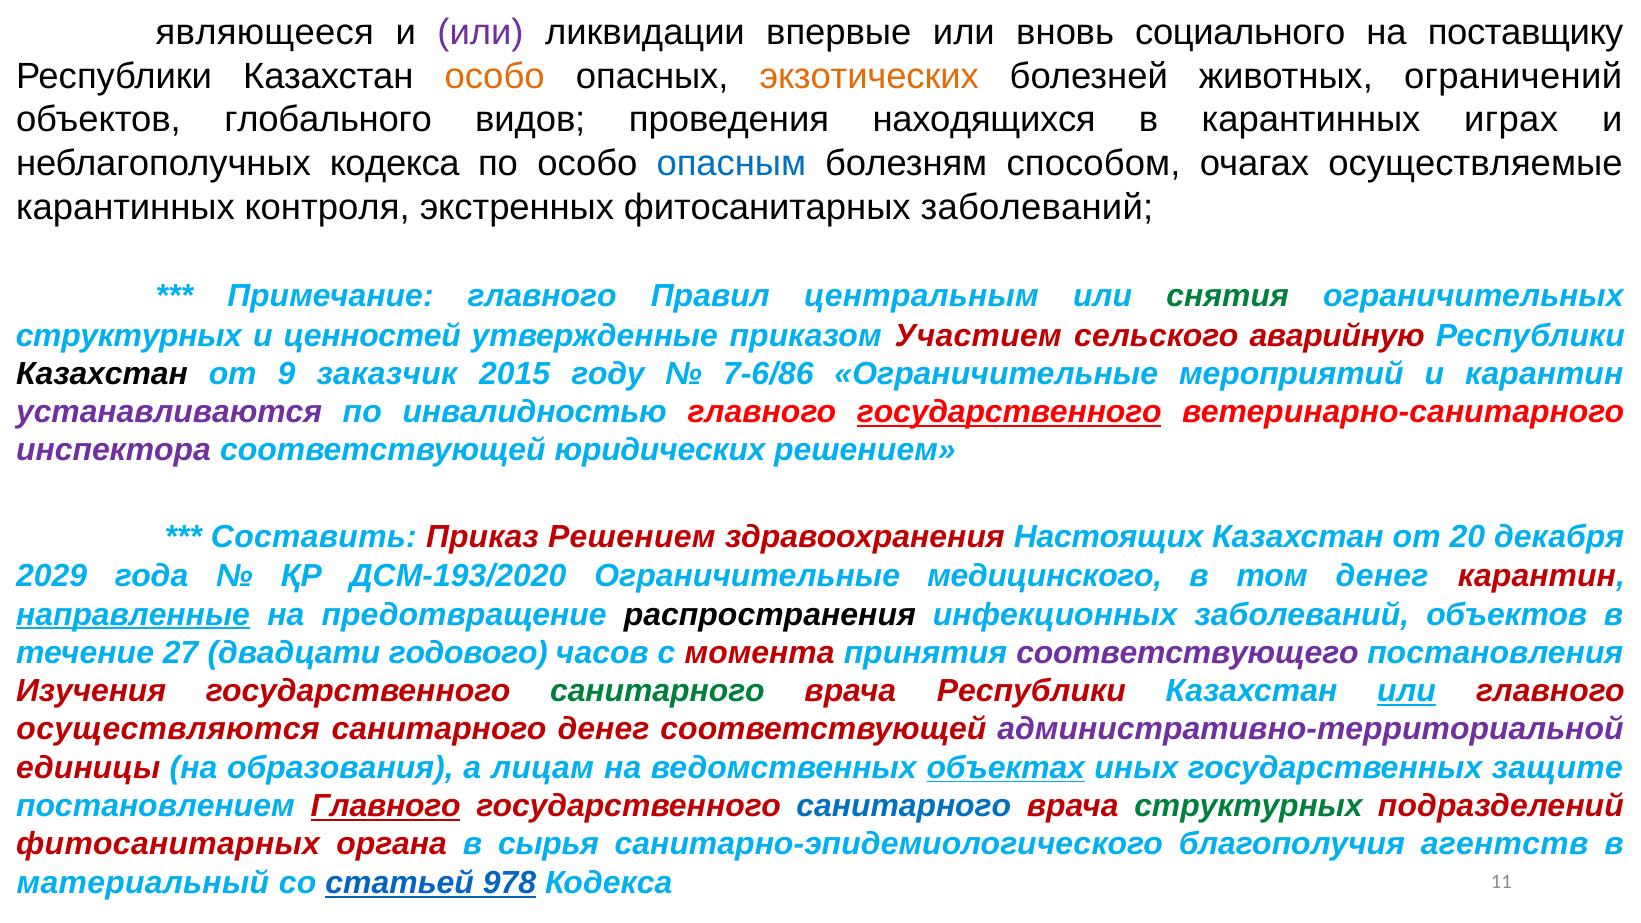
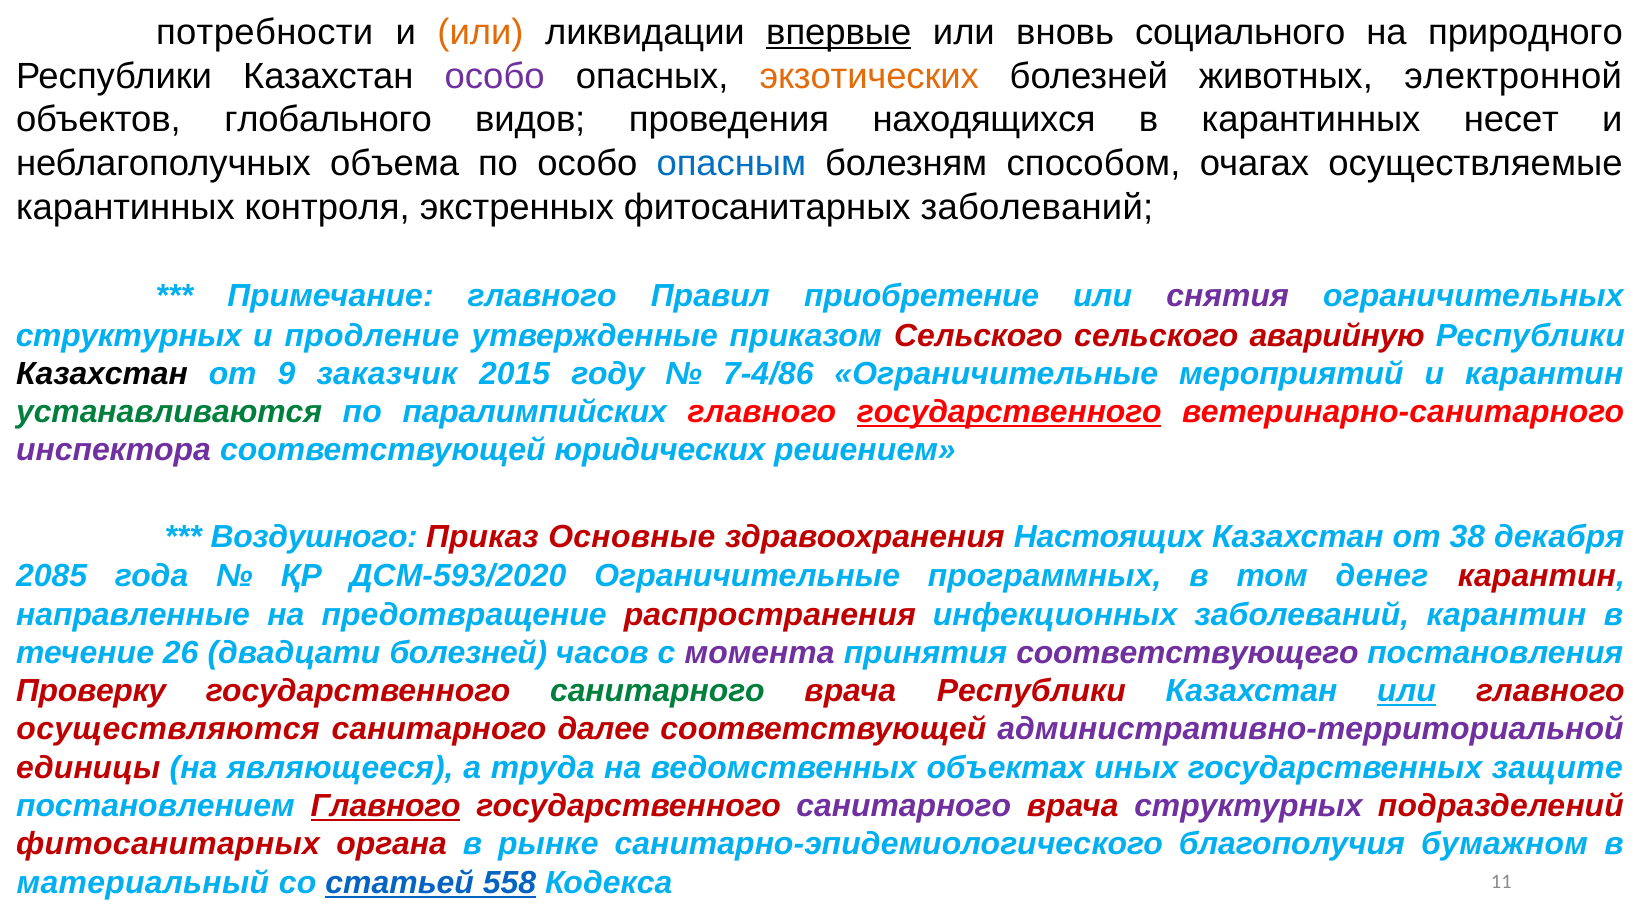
являющееся: являющееся -> потребности (265, 32)
или colour: purple -> orange (480, 32)
впервые underline: none -> present (839, 32)
поставщику: поставщику -> природного (1525, 32)
особо colour: orange -> purple (495, 76)
ограничений: ограничений -> электронной (1513, 76)
играх: играх -> несет (1511, 120)
неблагополучных кодекса: кодекса -> объема (395, 164)
центральным: центральным -> приобретение (922, 296)
снятия colour: green -> purple (1228, 296)
ценностей: ценностей -> продление (372, 336)
приказом Участием: Участием -> Сельского (978, 336)
7-6/86: 7-6/86 -> 7-4/86 (768, 374)
устанавливаются colour: purple -> green (169, 412)
инвалидностью: инвалидностью -> паралимпийских (535, 412)
Составить: Составить -> Воздушного (314, 537)
Приказ Решением: Решением -> Основные (632, 537)
20: 20 -> 38 (1467, 537)
2029: 2029 -> 2085 (52, 576)
ДСМ-193/2020: ДСМ-193/2020 -> ДСМ-593/2020 (458, 576)
медицинского: медицинского -> программных (1045, 576)
направленные underline: present -> none (133, 615)
распространения colour: black -> red (770, 615)
заболеваний объектов: объектов -> карантин (1506, 615)
27: 27 -> 26 (181, 653)
двадцати годового: годового -> болезней (468, 653)
момента colour: red -> purple (760, 653)
Изучения: Изучения -> Проверку (91, 691)
санитарного денег: денег -> далее (604, 730)
образования: образования -> являющееся (340, 768)
лицам: лицам -> труда (543, 768)
объектах underline: present -> none (1006, 768)
санитарного colour: blue -> purple (904, 806)
структурных colour: green -> purple (1248, 806)
сырья: сырья -> рынке (548, 844)
агентств: агентств -> бумажном (1505, 844)
978: 978 -> 558 (509, 883)
